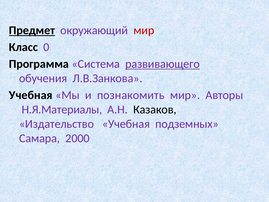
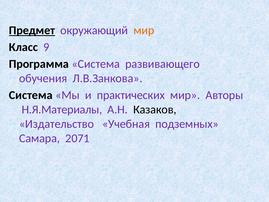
мир colour: red -> orange (144, 30)
0: 0 -> 9 (46, 47)
развивающего underline: present -> none (162, 64)
Учебная: Учебная -> Система (31, 95)
познакомить: познакомить -> практических (131, 95)
2000: 2000 -> 2071 (78, 138)
